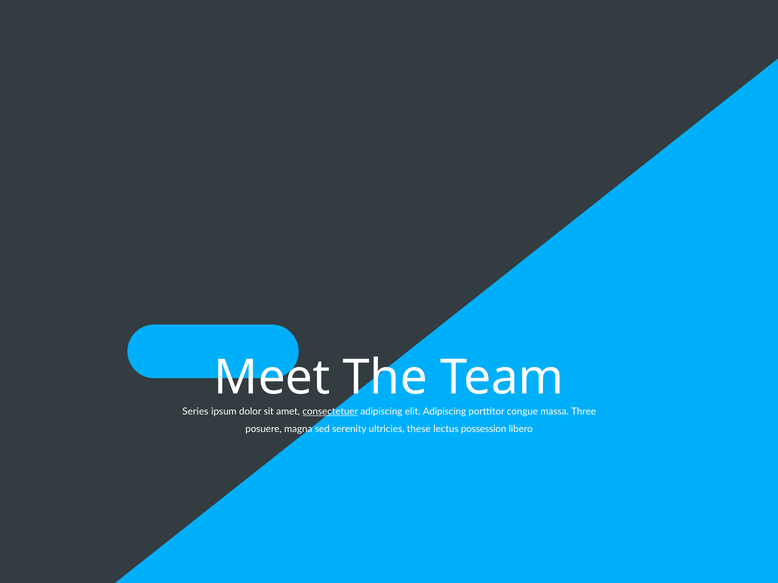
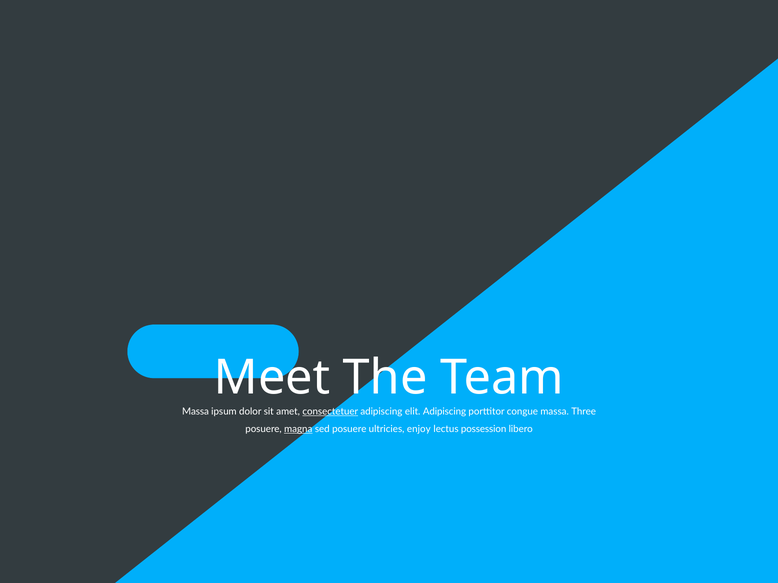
Series: Series -> Massa (195, 412)
magna underline: none -> present (298, 429)
sed serenity: serenity -> posuere (349, 429)
these: these -> enjoy (419, 429)
